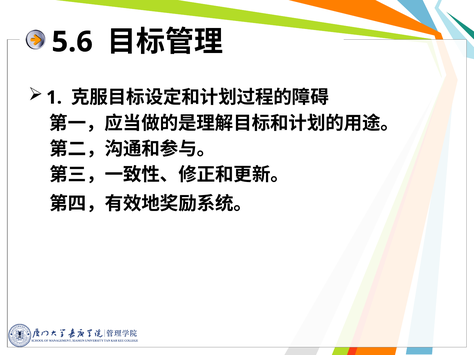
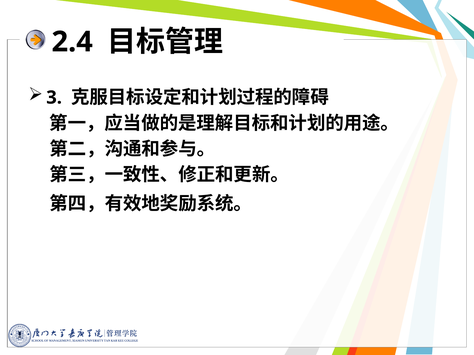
5.6: 5.6 -> 2.4 (72, 42)
1: 1 -> 3 (54, 98)
